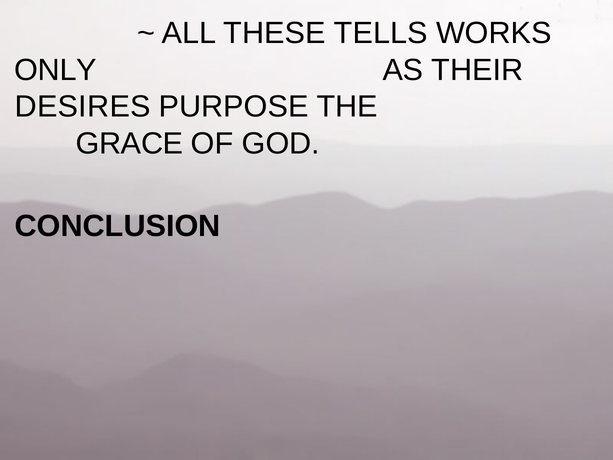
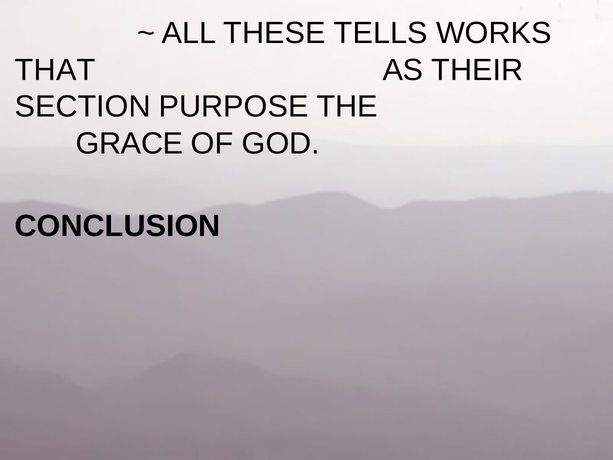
ONLY: ONLY -> THAT (55, 70)
DESIRES: DESIRES -> SECTION (83, 107)
